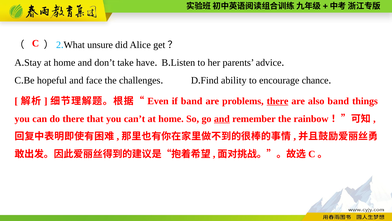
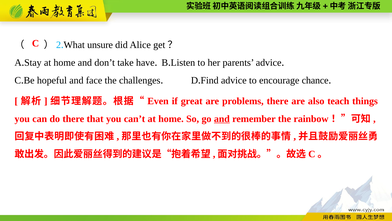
ability: ability -> advice (234, 80)
if band: band -> great (192, 101)
there underline: present -> none (278, 101)
also band: band -> teach (338, 101)
